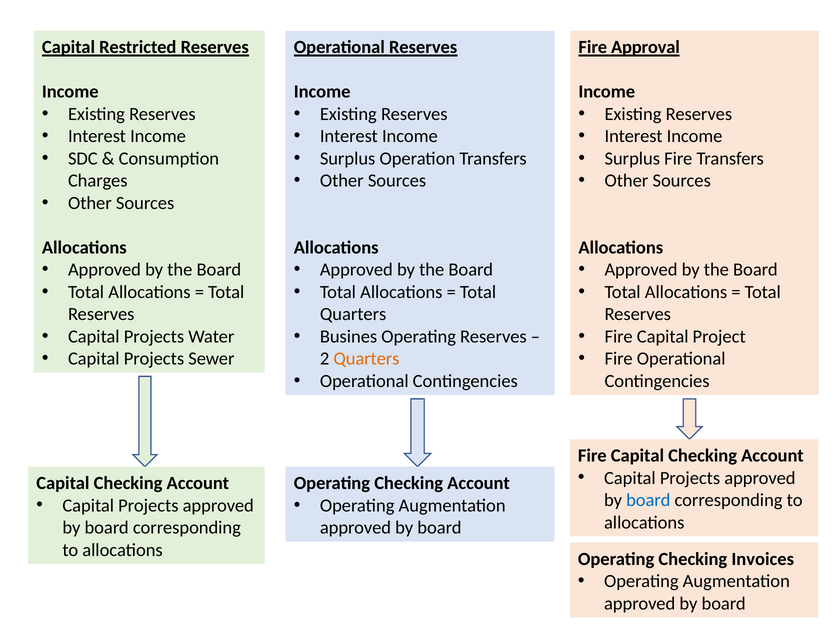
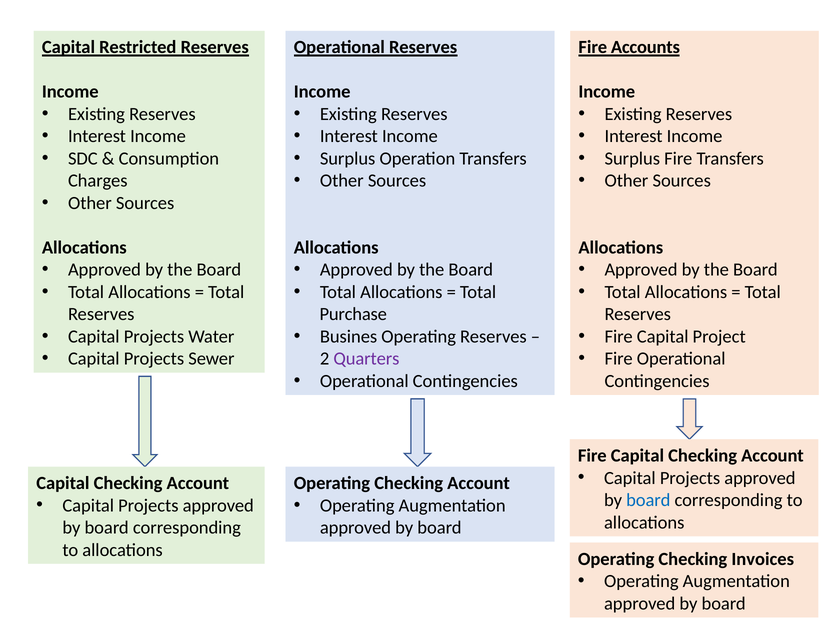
Approval: Approval -> Accounts (645, 47)
Quarters: Quarters -> Purchase (353, 314)
Quarters colour: orange -> purple (366, 359)
